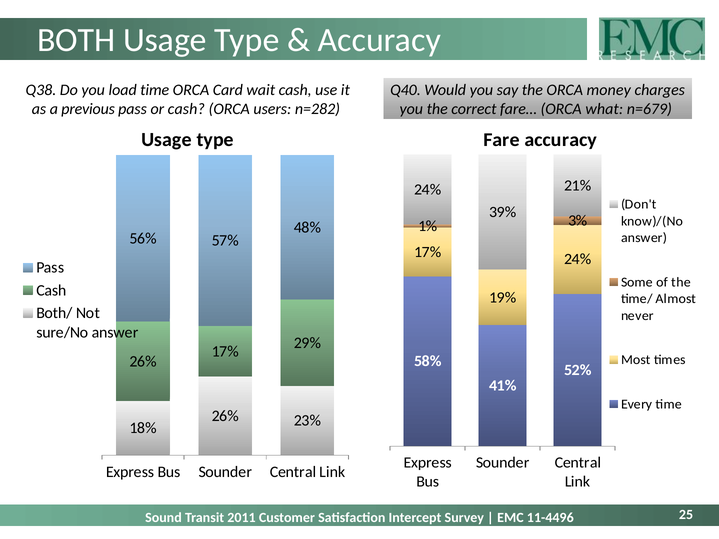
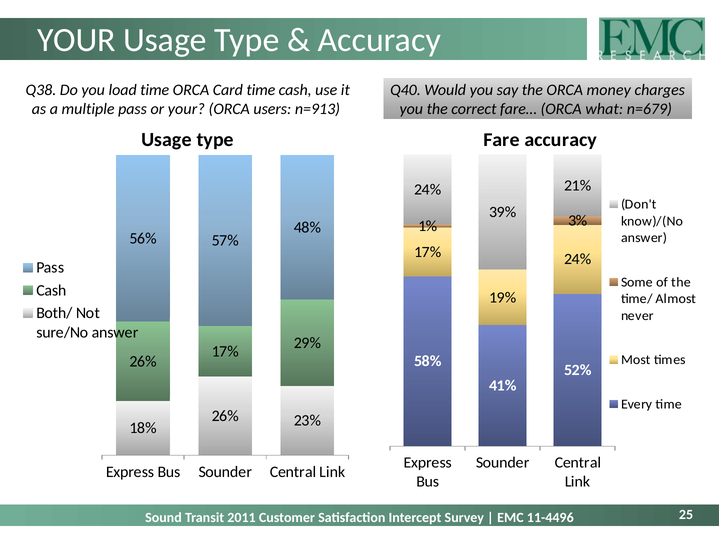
BOTH: BOTH -> YOUR (76, 40)
Card wait: wait -> time (261, 90)
previous: previous -> multiple (88, 109)
or cash: cash -> your (186, 109)
n=282: n=282 -> n=913 (317, 109)
